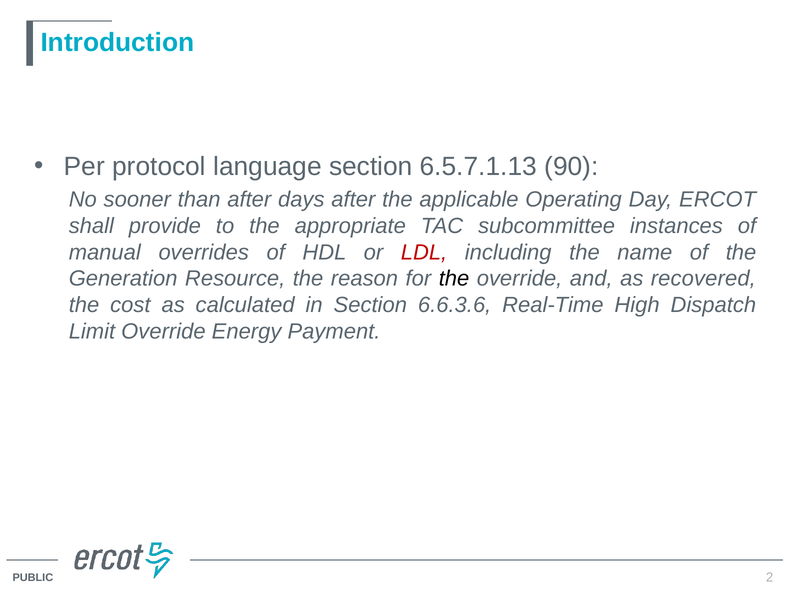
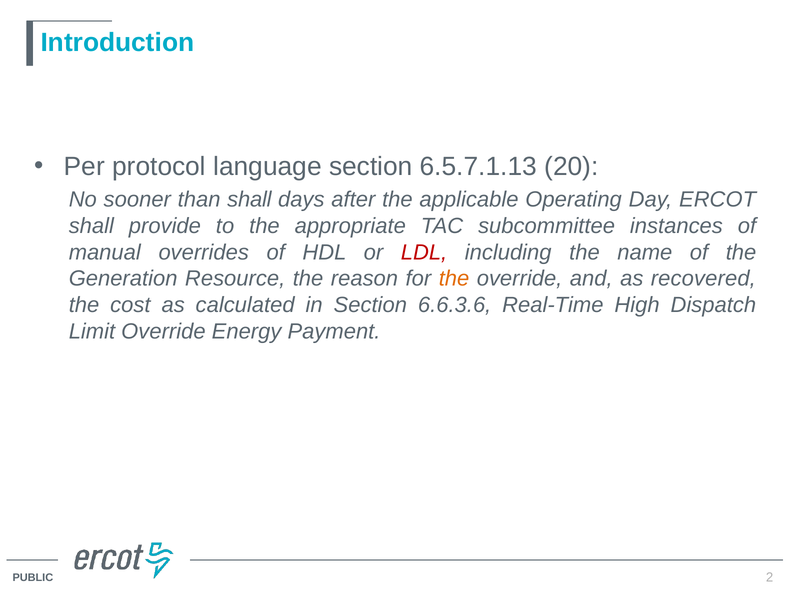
90: 90 -> 20 (571, 167)
than after: after -> shall (249, 200)
the colour: black -> orange (454, 279)
